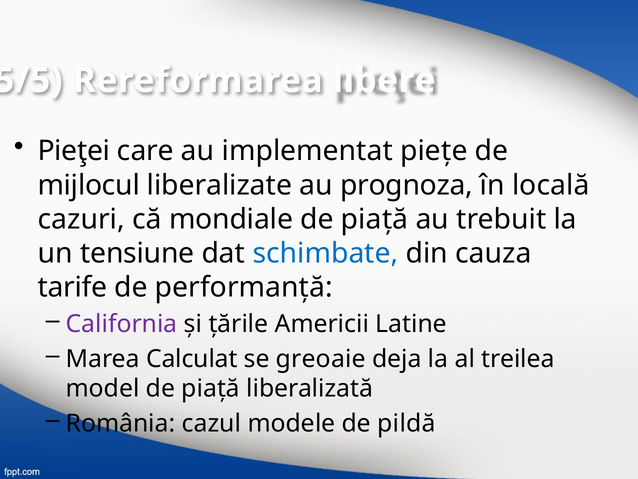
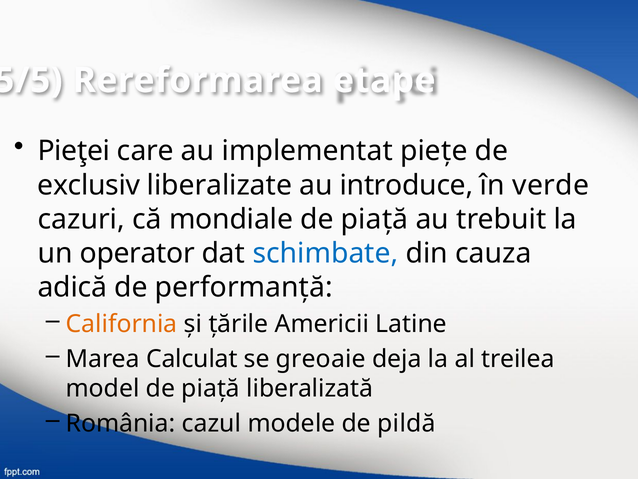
libere: libere -> etape (384, 80)
mijlocul: mijlocul -> exclusiv (89, 185)
prognoza: prognoza -> introduce (407, 185)
locală: locală -> verde (551, 185)
tensiune: tensiune -> operator (137, 253)
tarife: tarife -> adică (72, 287)
California colour: purple -> orange (122, 324)
